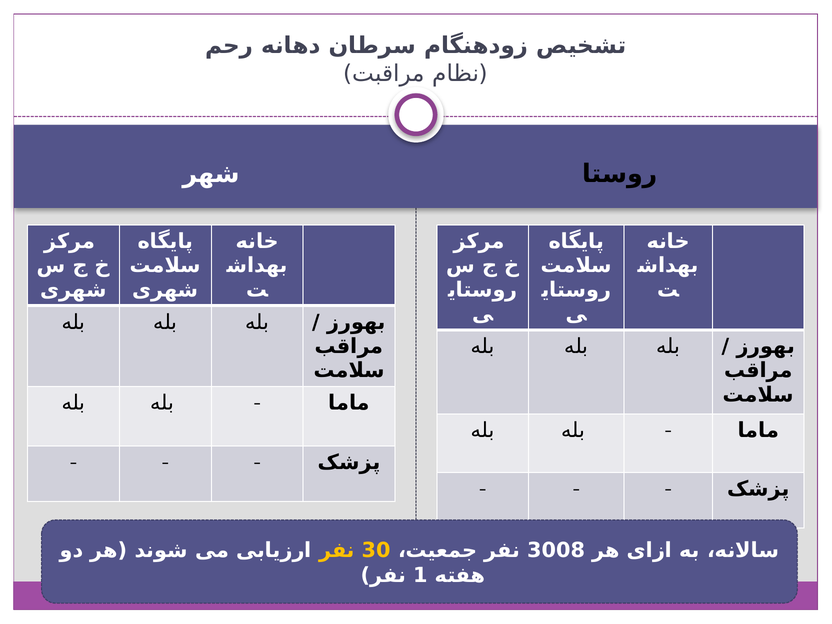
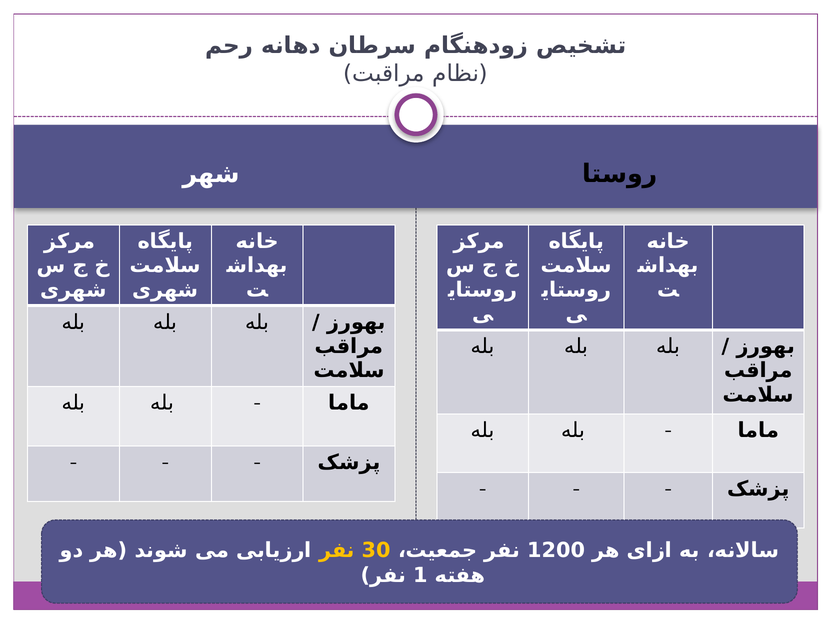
3008: 3008 -> 1200 (556, 551)
